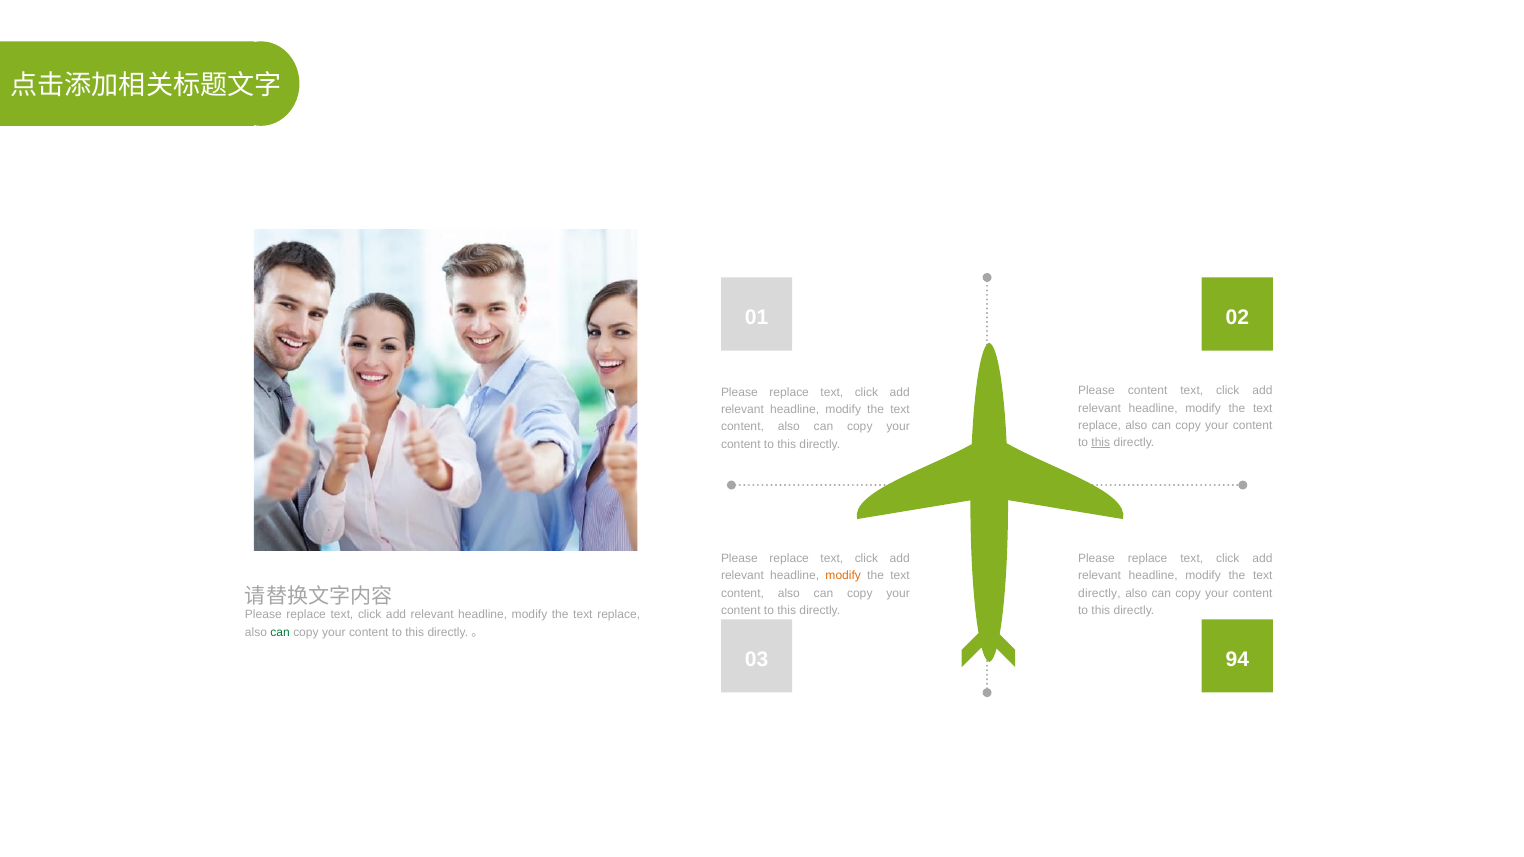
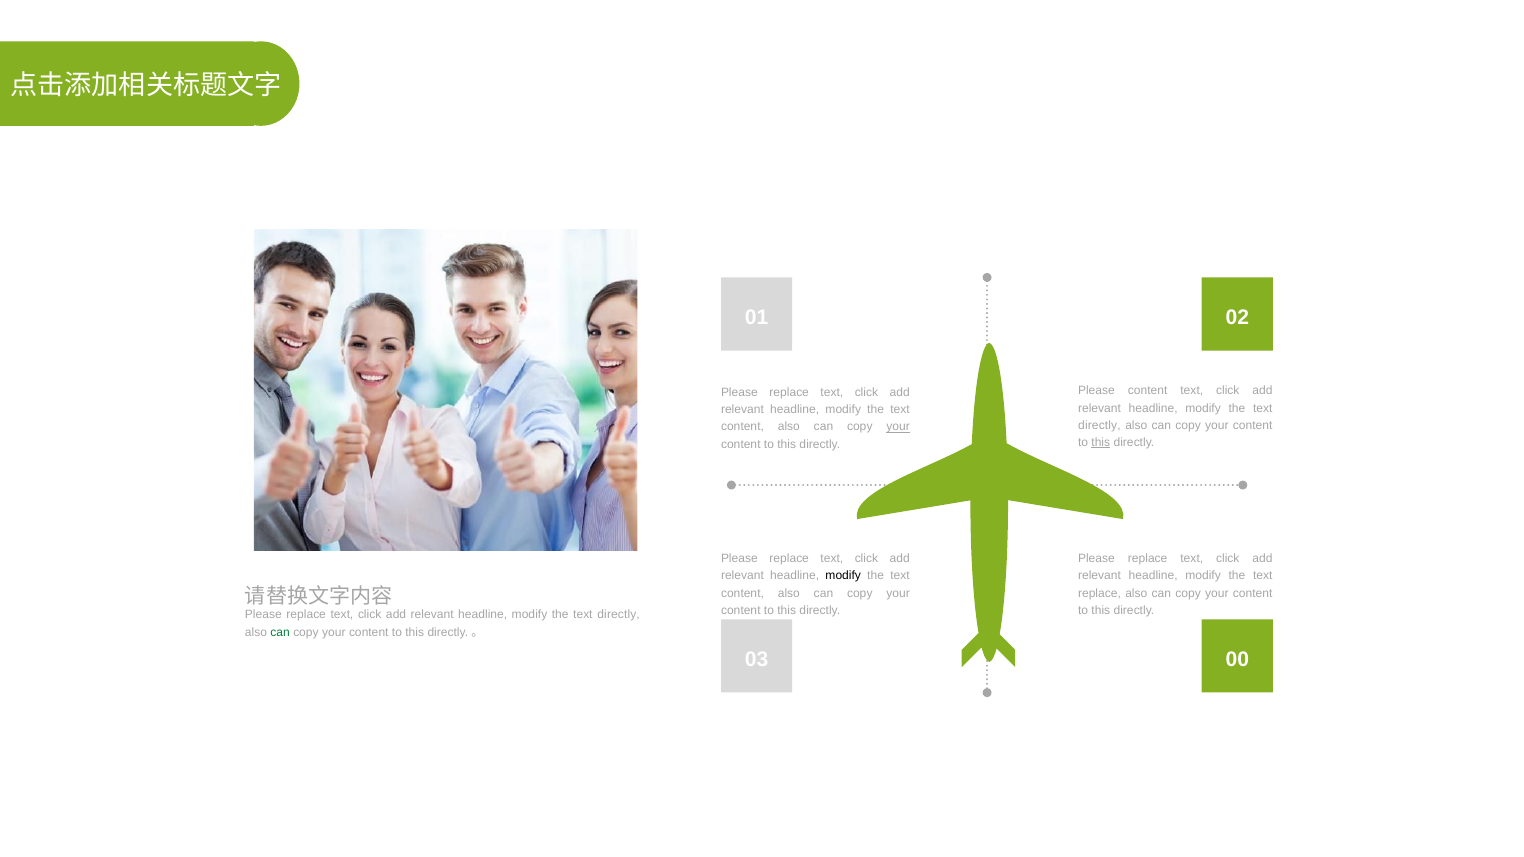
replace: replace -> directly (1099, 425)
your underline: none -> present (898, 427)
modify colour: orange -> black (843, 576)
directly: directly -> replace (1099, 593)
replace: replace -> directly (619, 615)
94: 94 -> 00 (1237, 660)
